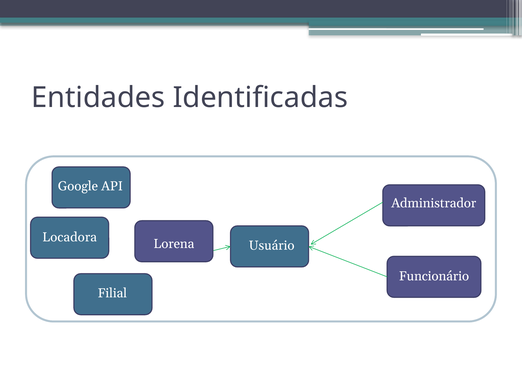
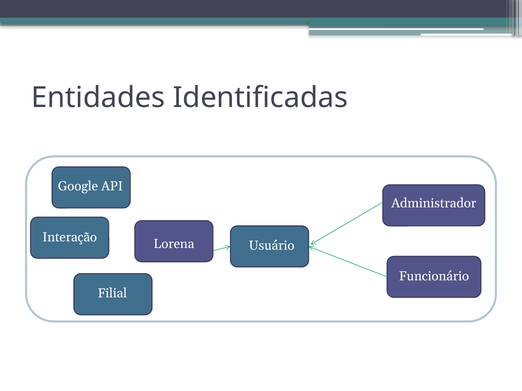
Locadora: Locadora -> Interação (70, 237)
